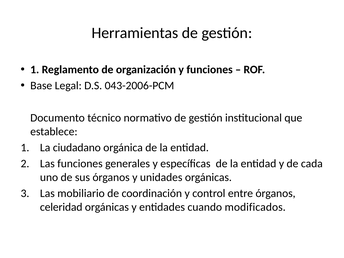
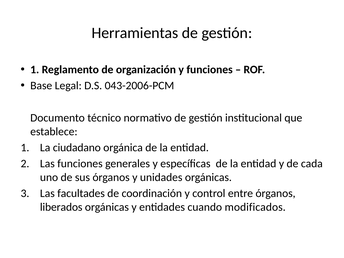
mobiliario: mobiliario -> facultades (81, 193)
celeridad: celeridad -> liberados (61, 207)
